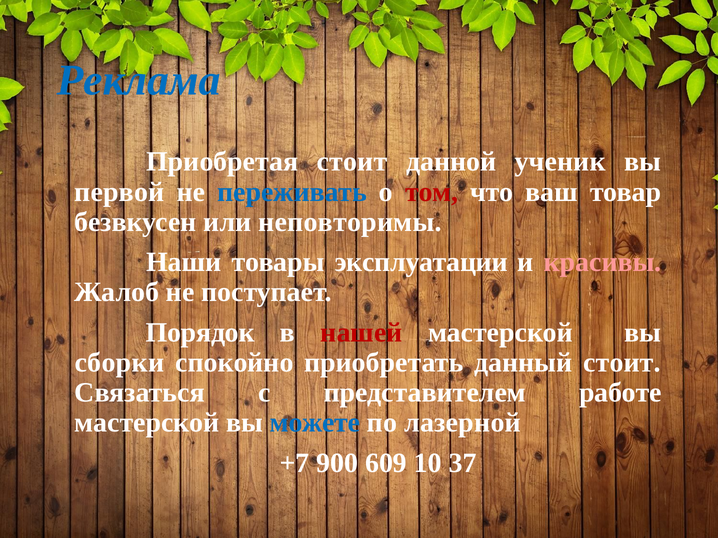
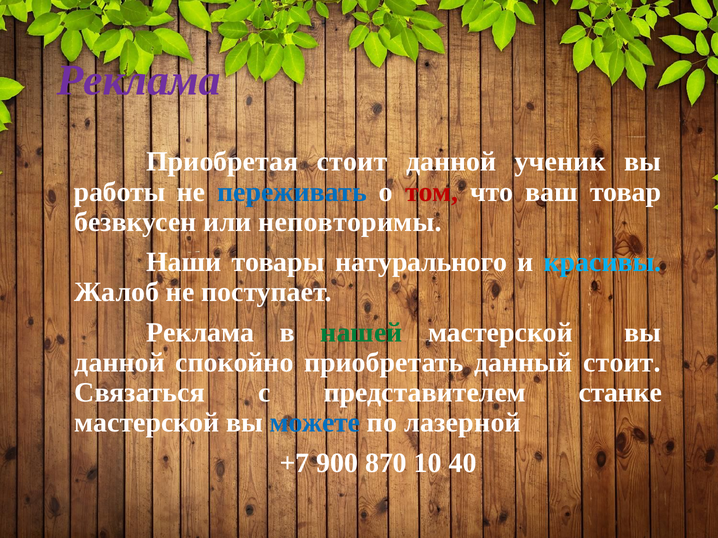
Реклама colour: blue -> purple (139, 80)
первой: первой -> работы (120, 192)
эксплуатации: эксплуатации -> натурального (421, 262)
красивы colour: pink -> light blue (603, 262)
Порядок: Порядок -> Реклама (200, 333)
нашей colour: red -> green (361, 333)
сборки: сборки -> данной (120, 363)
работе: работе -> станке (620, 393)
609: 609 -> 870 (386, 463)
37: 37 -> 40 (463, 463)
